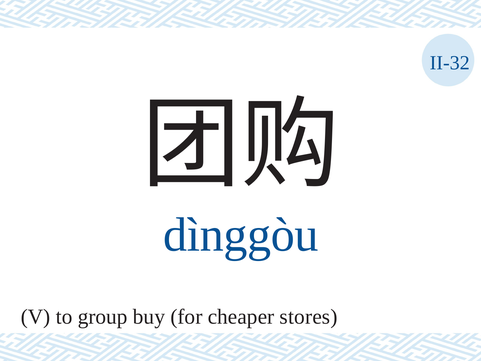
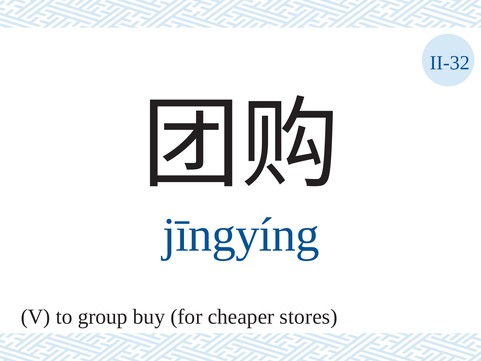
dìnggòu: dìnggòu -> jīngyíng (241, 235)
